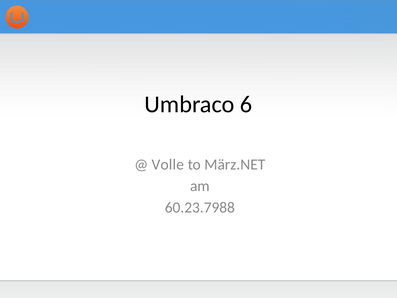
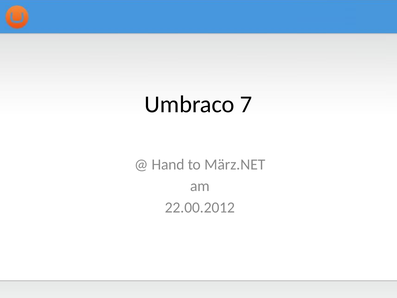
6: 6 -> 7 (246, 104)
Volle: Volle -> Hand (168, 164)
60.23.7988: 60.23.7988 -> 22.00.2012 (200, 207)
